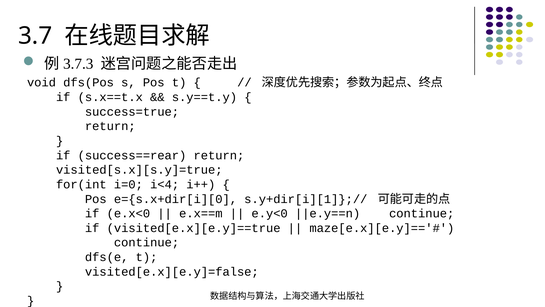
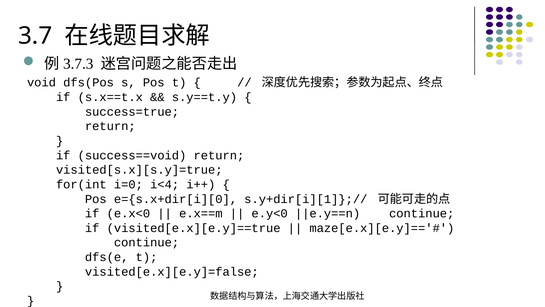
success==rear: success==rear -> success==void (132, 155)
